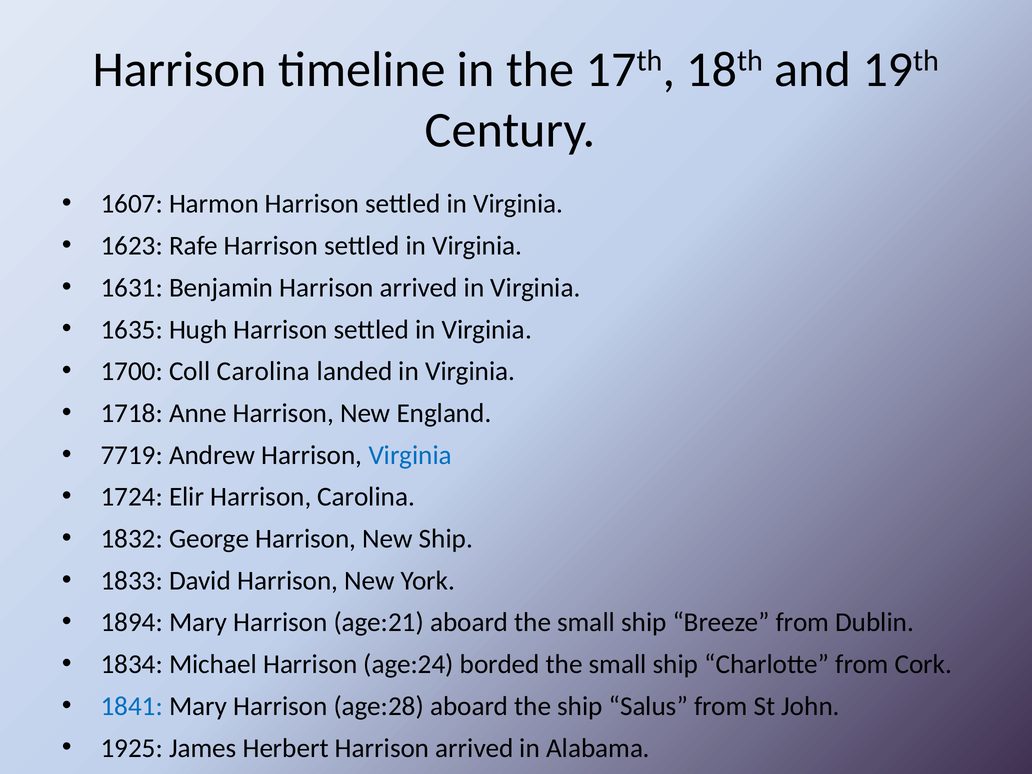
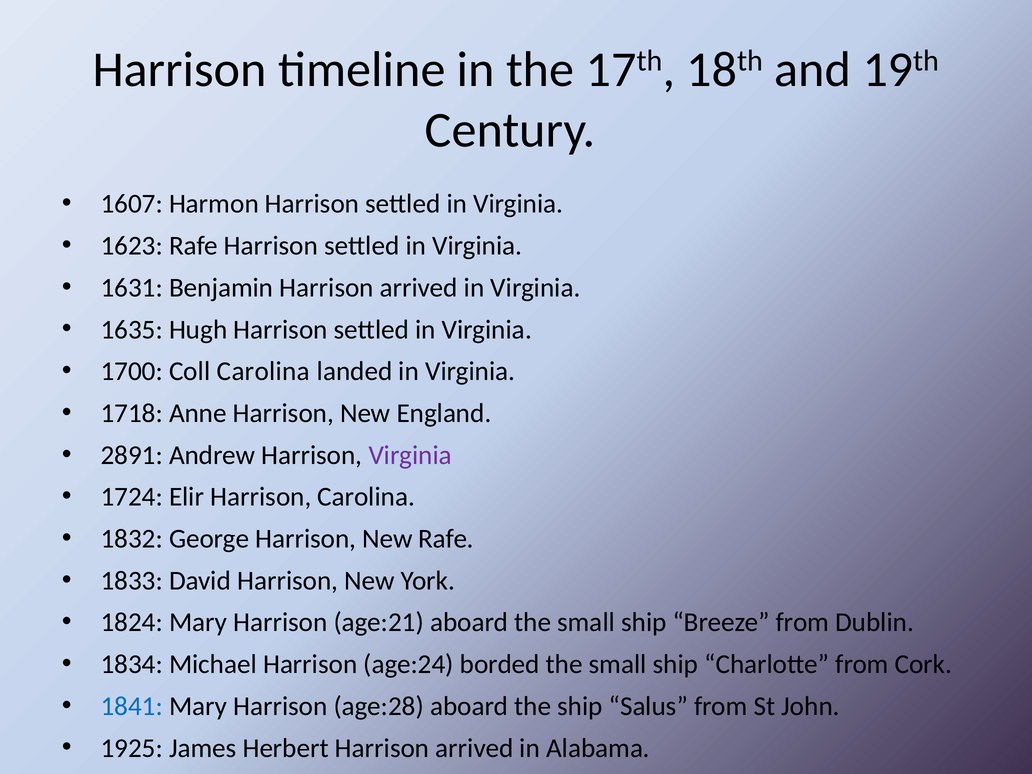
7719: 7719 -> 2891 (132, 455)
Virginia colour: blue -> purple (410, 455)
New Ship: Ship -> Rafe (446, 539)
1894: 1894 -> 1824 (132, 622)
